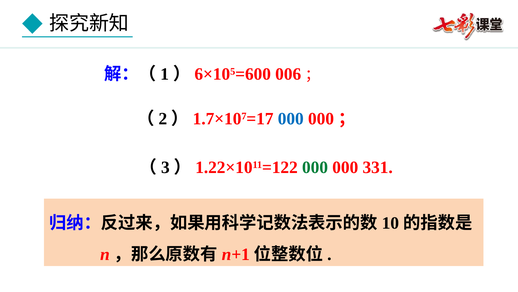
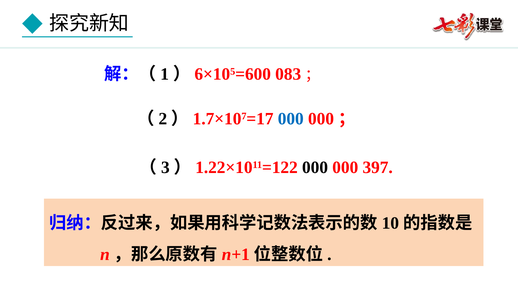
006: 006 -> 083 (288, 74)
000 colour: green -> black (315, 167)
331: 331 -> 397 (378, 167)
